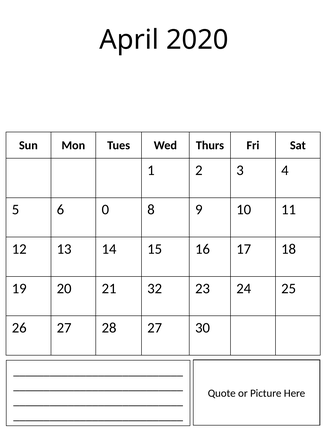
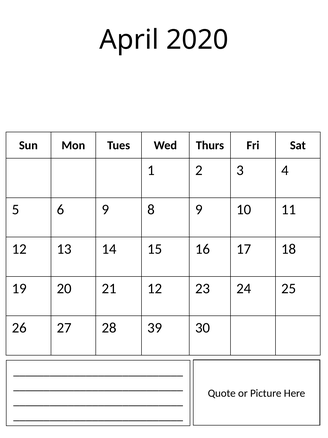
6 0: 0 -> 9 (105, 209)
21 32: 32 -> 12 (155, 288)
28 27: 27 -> 39 (155, 327)
